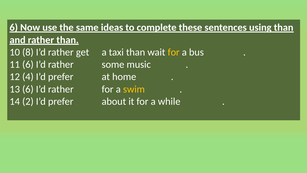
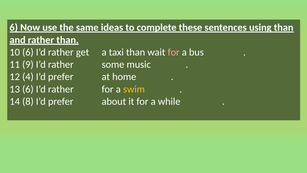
10 8: 8 -> 6 (28, 52)
for colour: yellow -> pink (174, 52)
11 6: 6 -> 9 (28, 64)
2: 2 -> 8 (28, 101)
